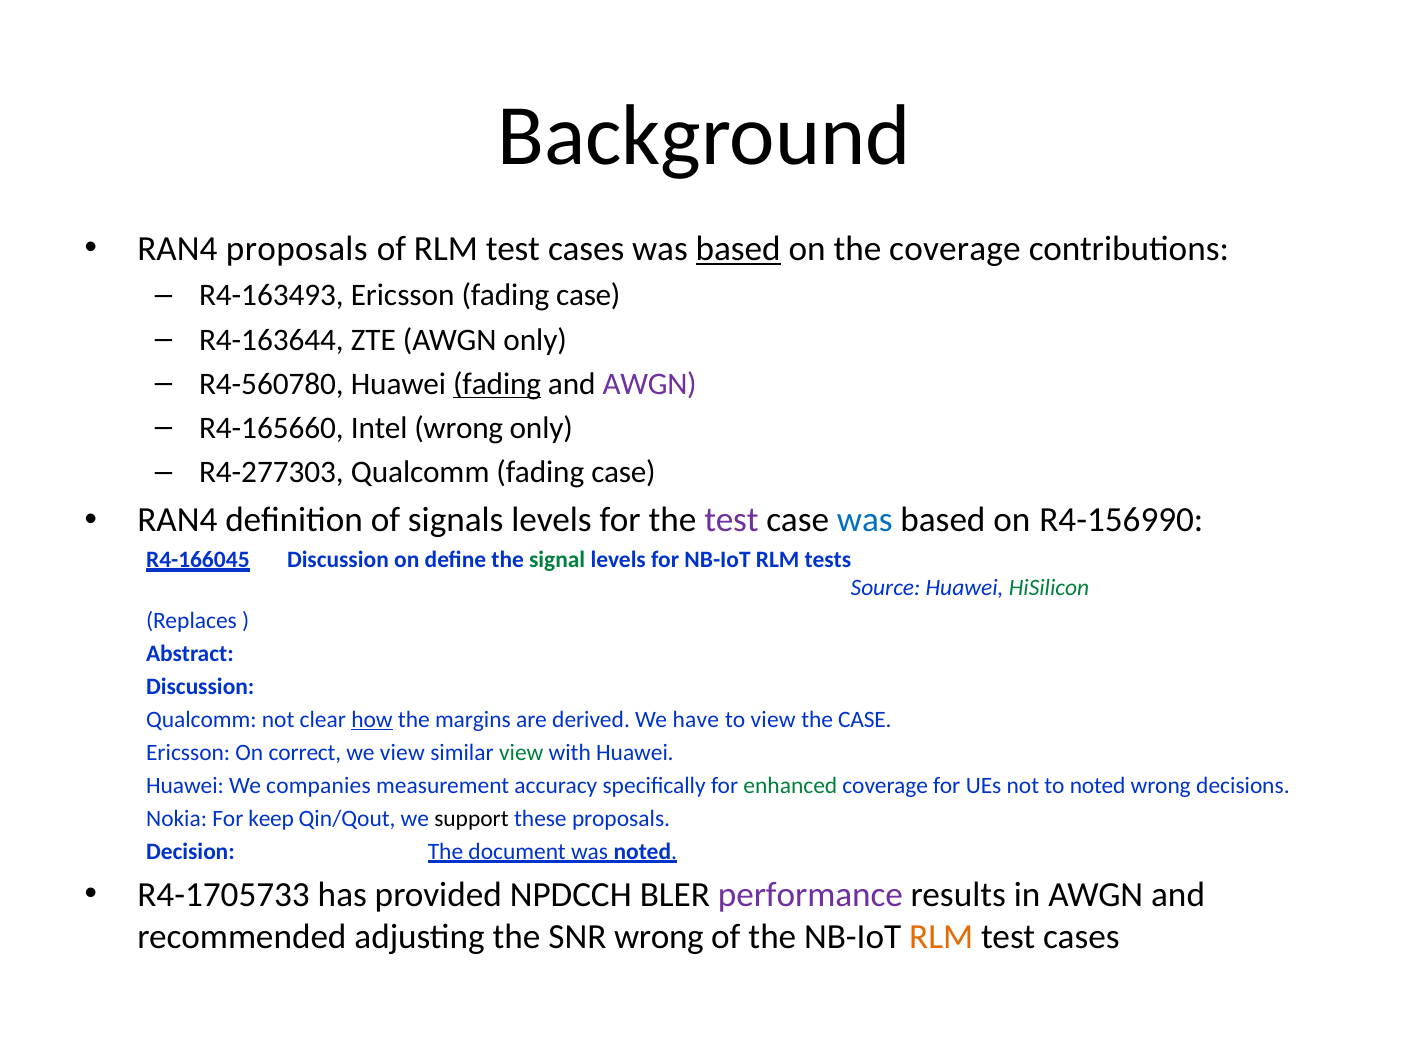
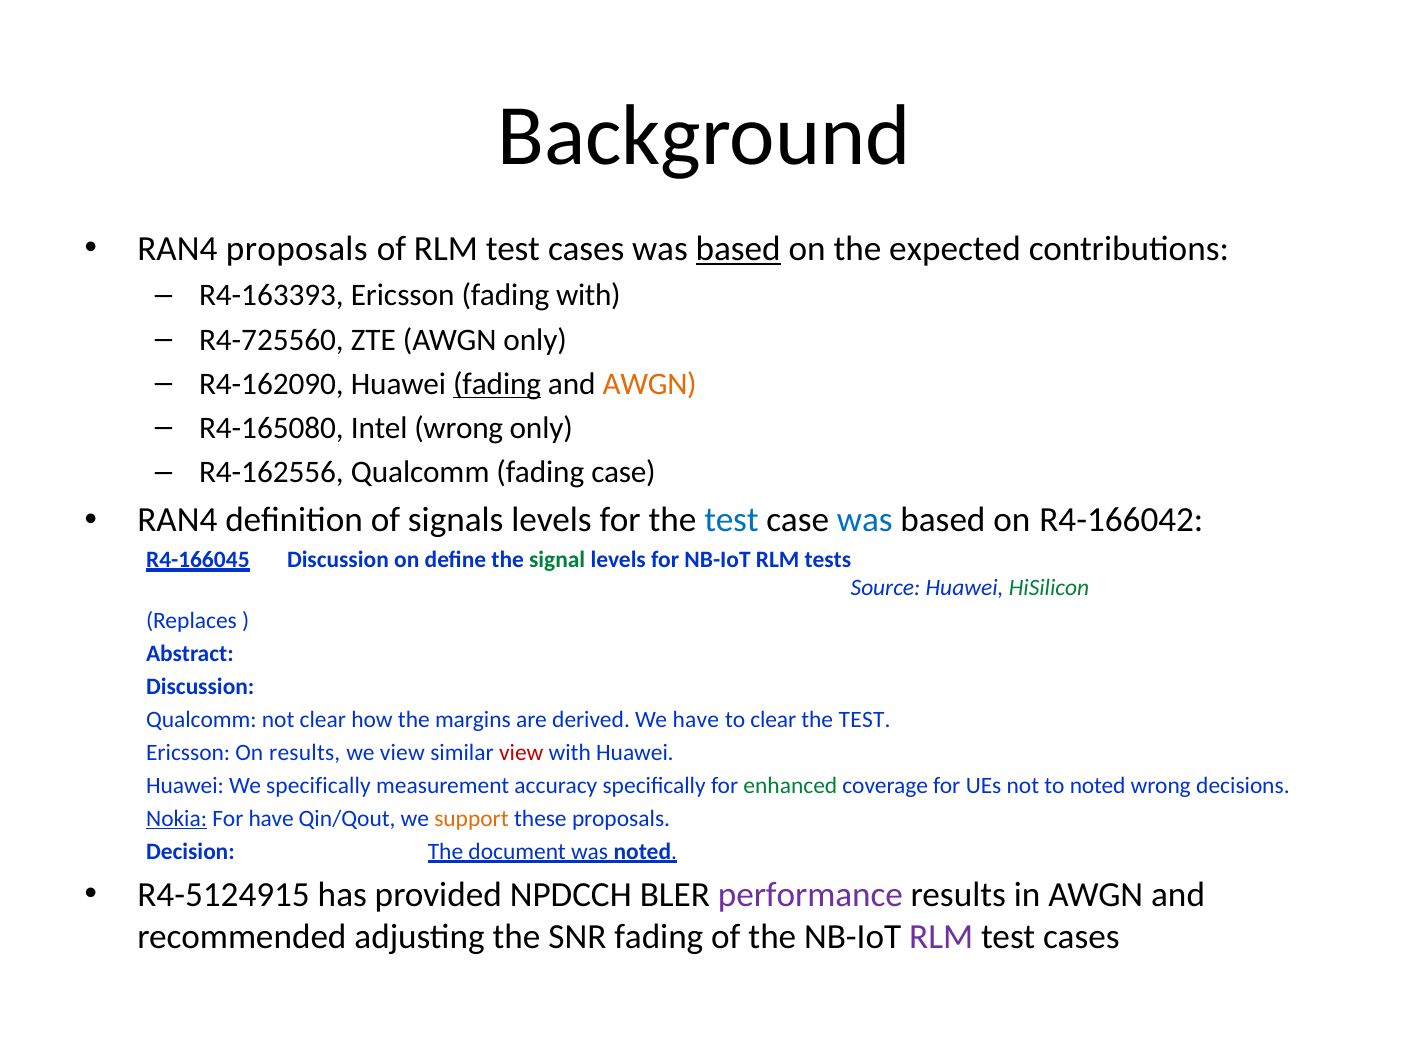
the coverage: coverage -> expected (955, 249)
R4-163493: R4-163493 -> R4-163393 (271, 295)
Ericsson fading case: case -> with (588, 295)
R4-163644: R4-163644 -> R4-725560 (271, 340)
R4-560780: R4-560780 -> R4-162090 (271, 384)
AWGN colour: purple -> orange (650, 384)
R4-165660: R4-165660 -> R4-165080 (271, 428)
R4-277303: R4-277303 -> R4-162556 (271, 473)
test colour: purple -> blue (731, 520)
R4-156990: R4-156990 -> R4-166042 (1121, 520)
how underline: present -> none (372, 719)
to view: view -> clear (773, 719)
CASE: CASE -> TEST (865, 719)
On correct: correct -> results (305, 752)
view colour: green -> red (521, 752)
We companies: companies -> specifically (318, 785)
Nokia underline: none -> present (177, 818)
For keep: keep -> have (271, 818)
support colour: black -> orange (471, 818)
R4-1705733: R4-1705733 -> R4-5124915 (224, 894)
SNR wrong: wrong -> fading (659, 936)
RLM colour: orange -> purple (941, 936)
